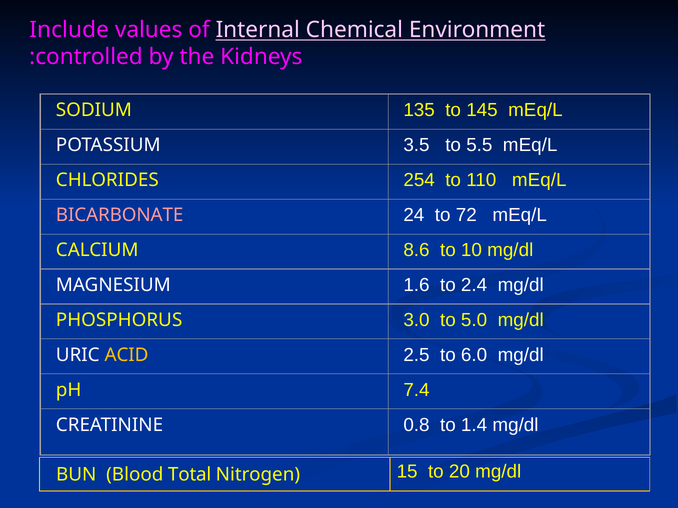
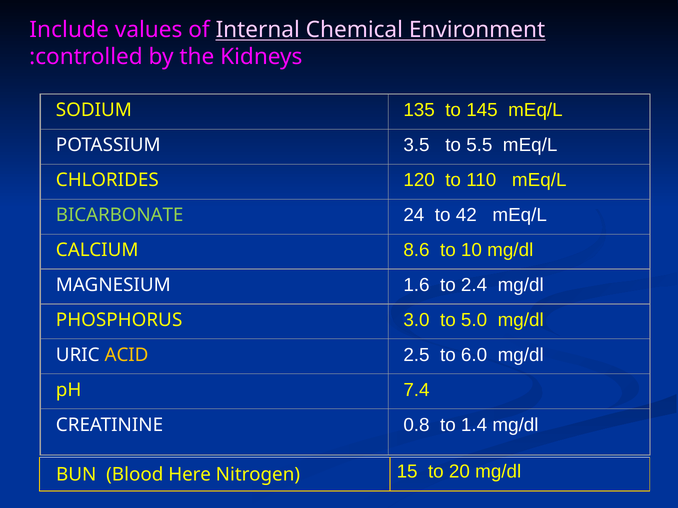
254: 254 -> 120 (419, 180)
BICARBONATE colour: pink -> light green (120, 215)
72: 72 -> 42 (466, 215)
Total: Total -> Here (190, 475)
